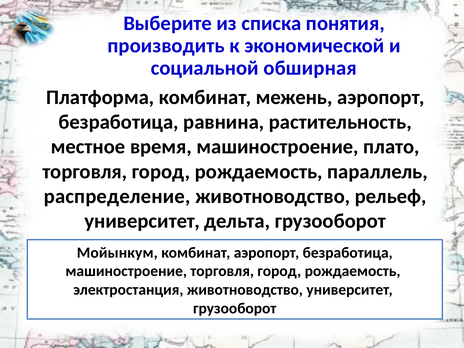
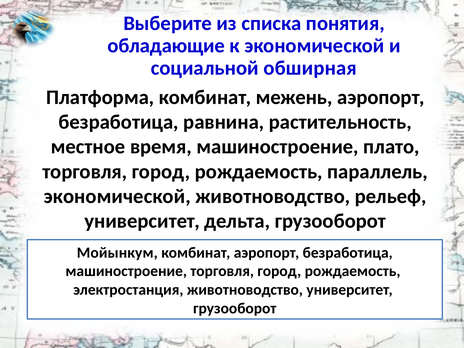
производить: производить -> обладающие (166, 46)
распределение: распределение -> экономической (117, 196)
